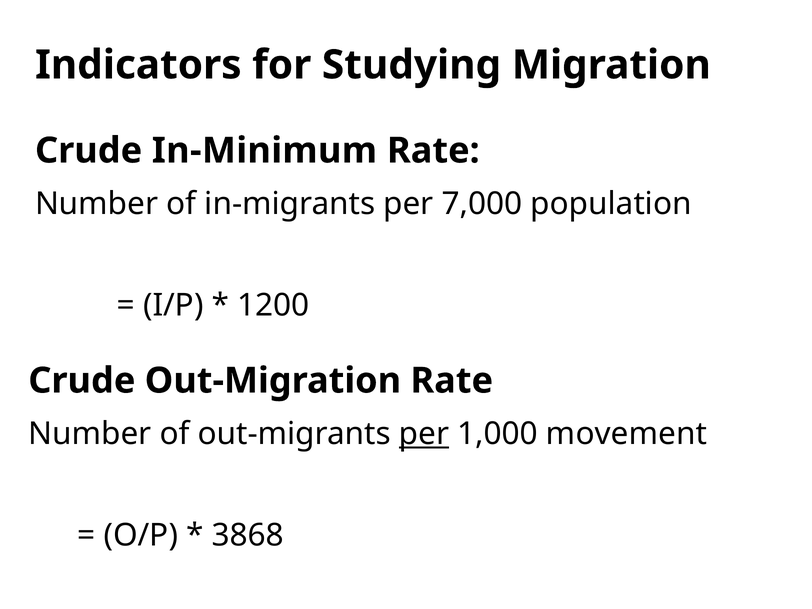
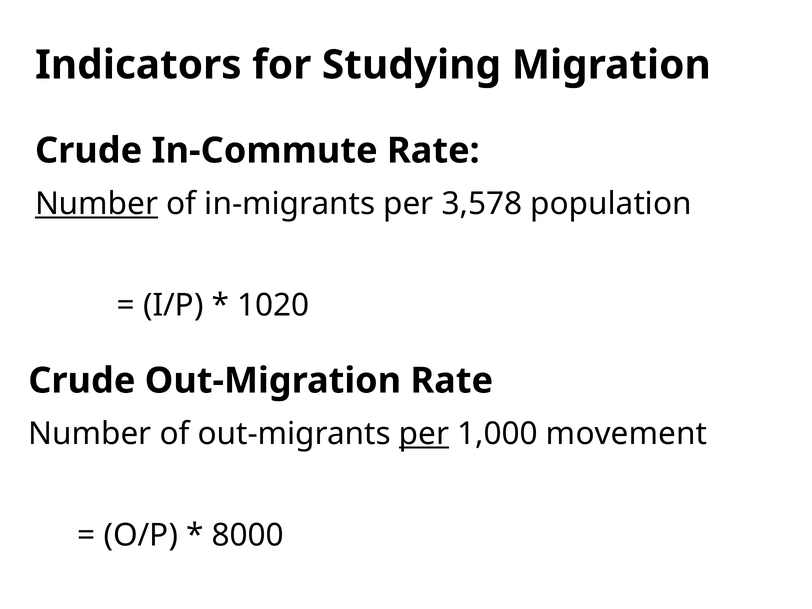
In-Minimum: In-Minimum -> In-Commute (265, 151)
Number underline: none -> present (97, 204)
7,000: 7,000 -> 3,578 (482, 204)
1200: 1200 -> 1020 (273, 305)
3868: 3868 -> 8000 (248, 535)
